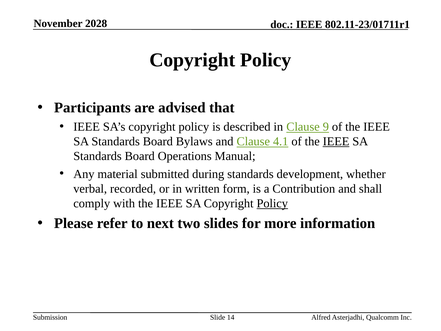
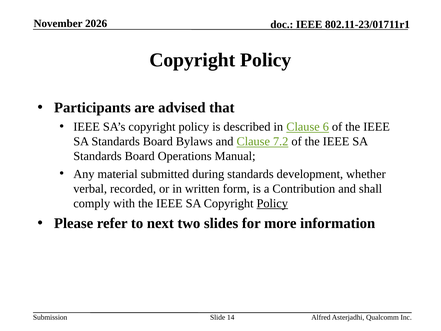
2028: 2028 -> 2026 (96, 23)
9: 9 -> 6 (326, 127)
4.1: 4.1 -> 7.2 (281, 141)
IEEE underline: present -> none (336, 141)
